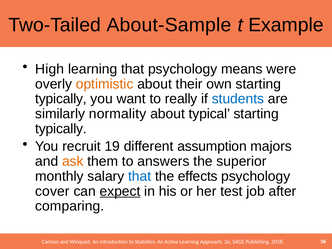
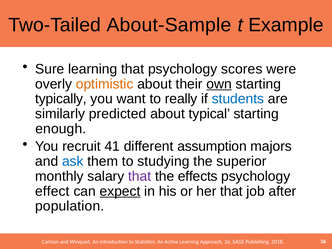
High: High -> Sure (50, 69)
means: means -> scores (242, 69)
own underline: none -> present (219, 84)
normality: normality -> predicted (118, 114)
typically: typically -> enough (61, 129)
19: 19 -> 41 (112, 146)
ask colour: orange -> blue (73, 161)
answers: answers -> studying (163, 161)
that colour: blue -> purple (140, 176)
cover: cover -> effect (52, 191)
her test: test -> that (231, 191)
comparing: comparing -> population (70, 206)
